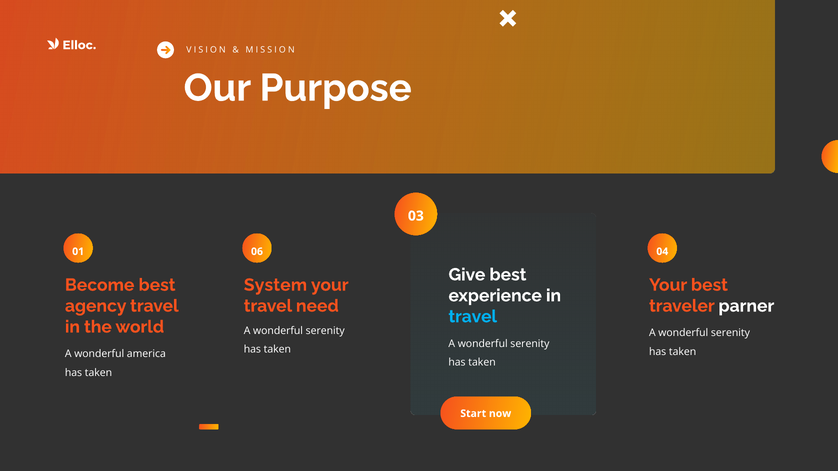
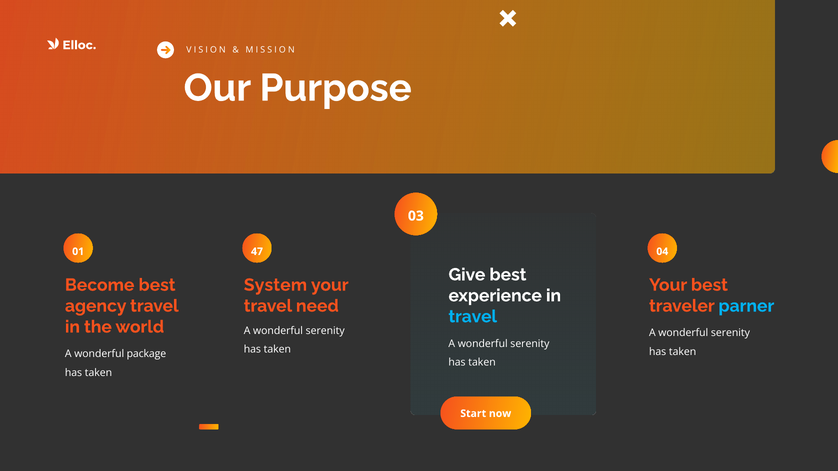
06: 06 -> 47 (257, 252)
parner colour: white -> light blue (746, 306)
america: america -> package (146, 354)
